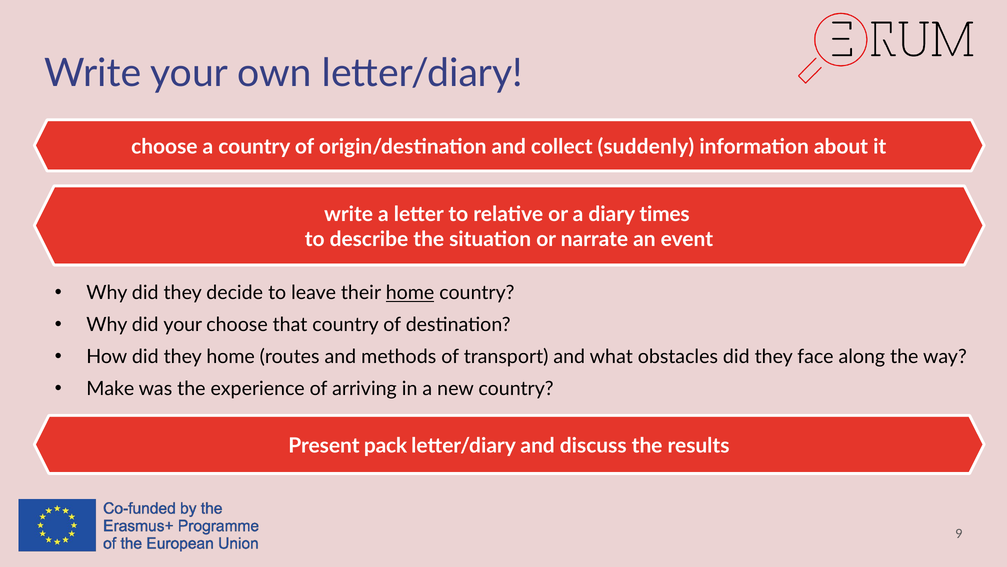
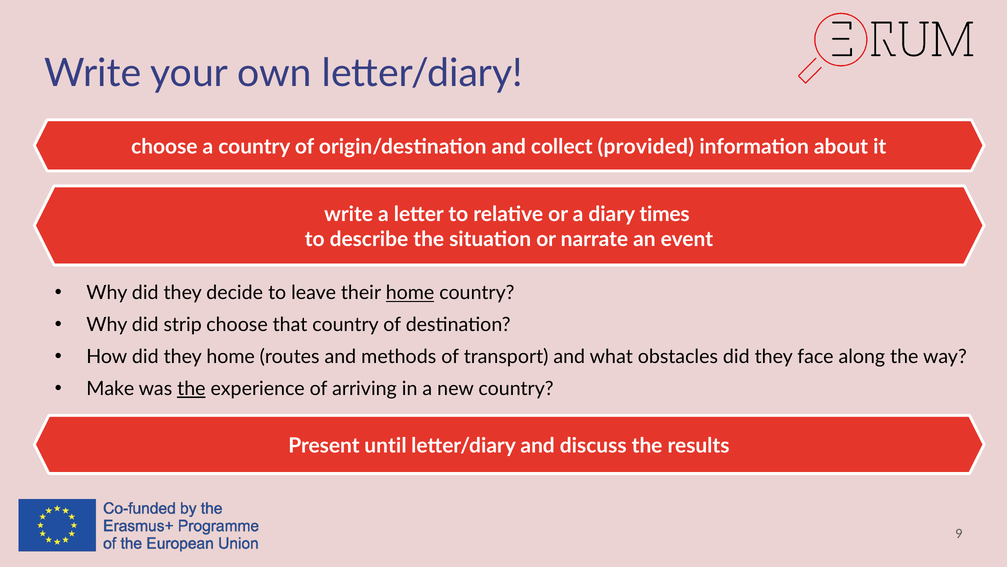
suddenly: suddenly -> provided (646, 147)
did your: your -> strip (183, 325)
the underline: none -> present (191, 388)
pack: pack -> until (385, 445)
